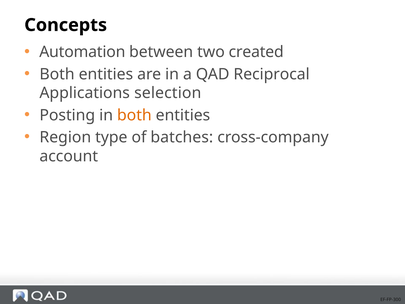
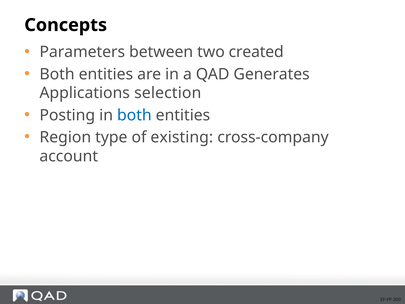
Automation: Automation -> Parameters (82, 52)
Reciprocal: Reciprocal -> Generates (272, 74)
both colour: orange -> blue (134, 115)
batches: batches -> existing (182, 137)
